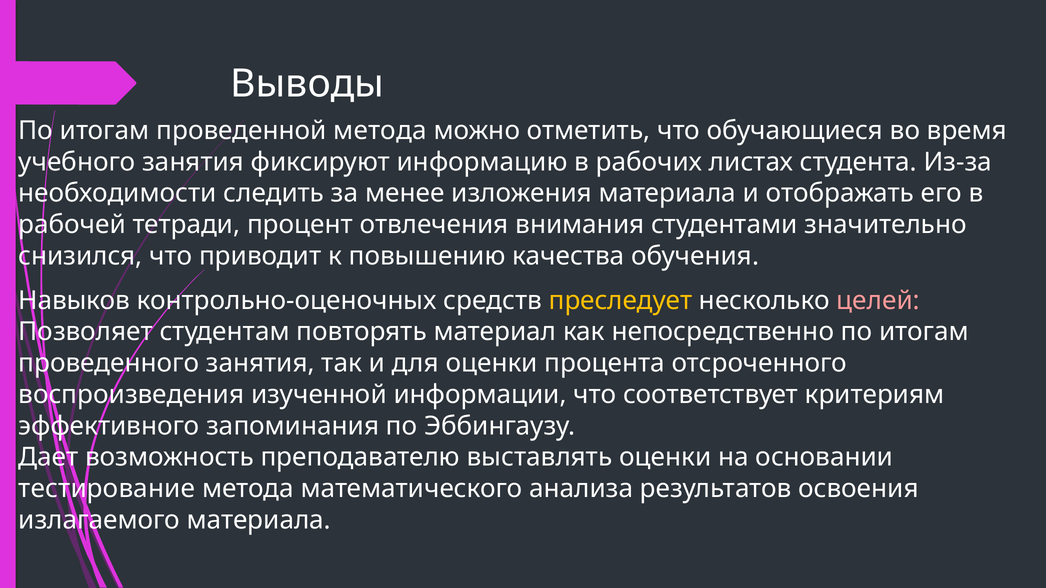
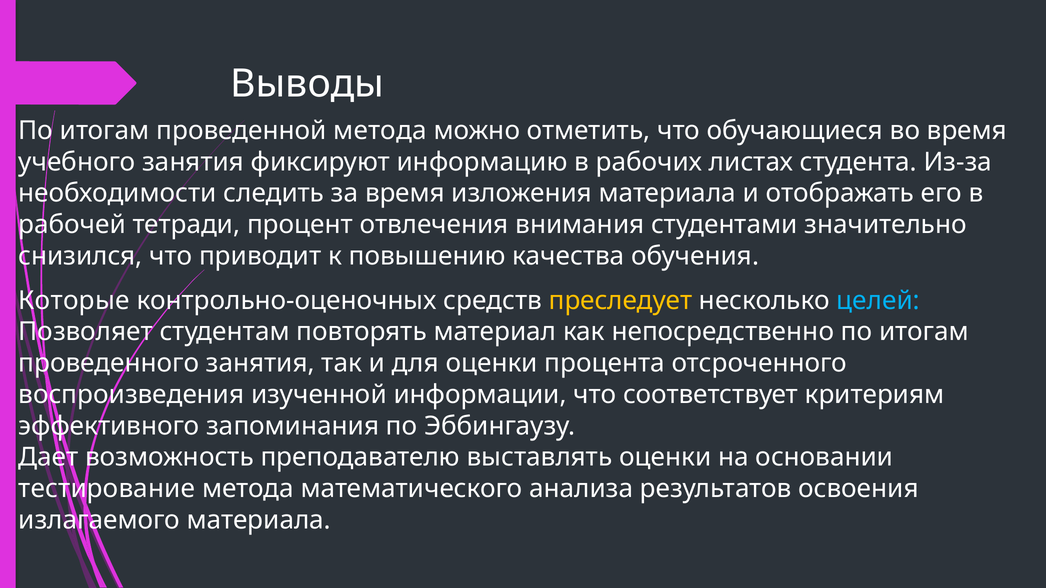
за менее: менее -> время (405, 193)
Навыков: Навыков -> Которые (74, 301)
целей colour: pink -> light blue (878, 301)
